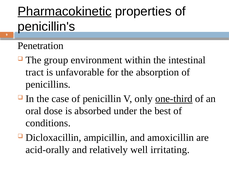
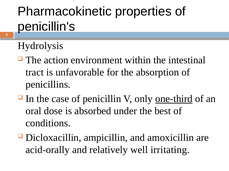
Pharmacokinetic underline: present -> none (65, 11)
Penetration: Penetration -> Hydrolysis (40, 46)
group: group -> action (56, 60)
